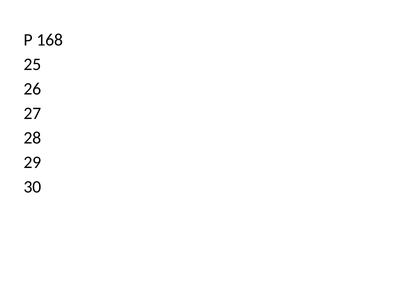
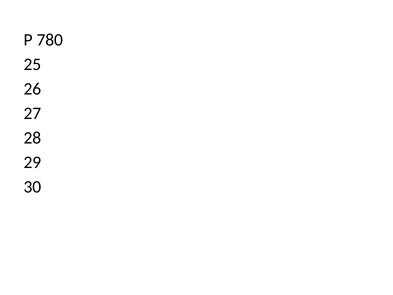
168: 168 -> 780 (50, 40)
